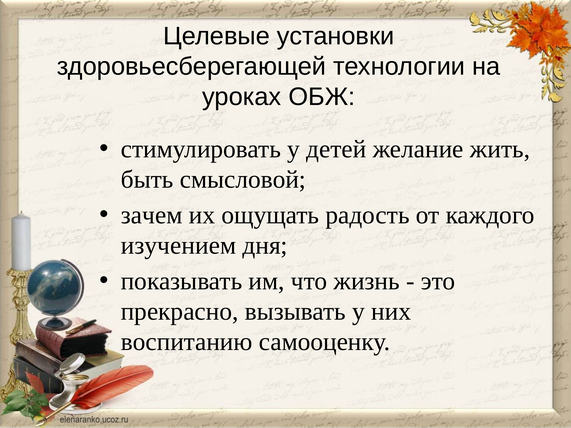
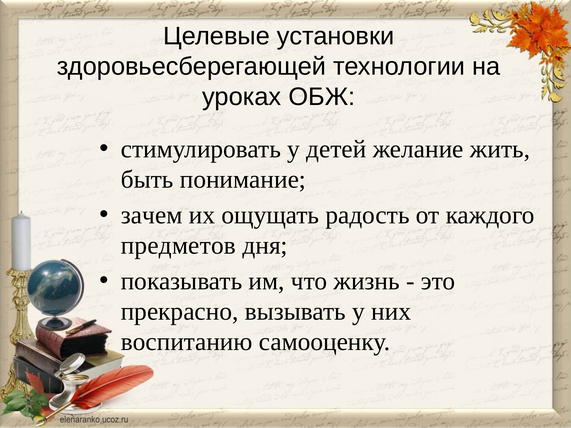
смысловой: смысловой -> понимание (243, 180)
изучением: изучением -> предметов (178, 246)
